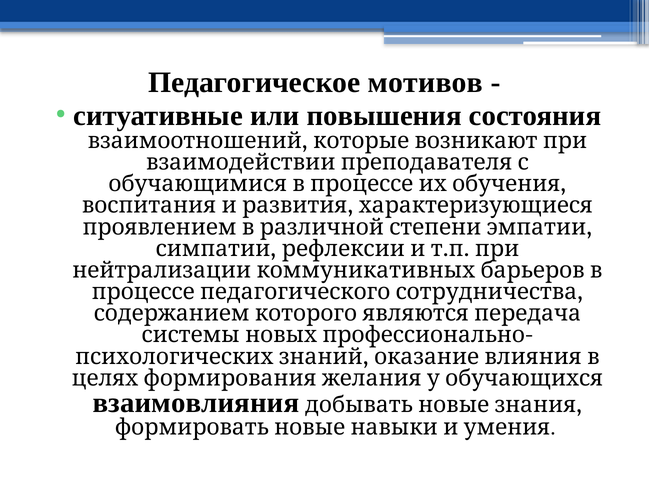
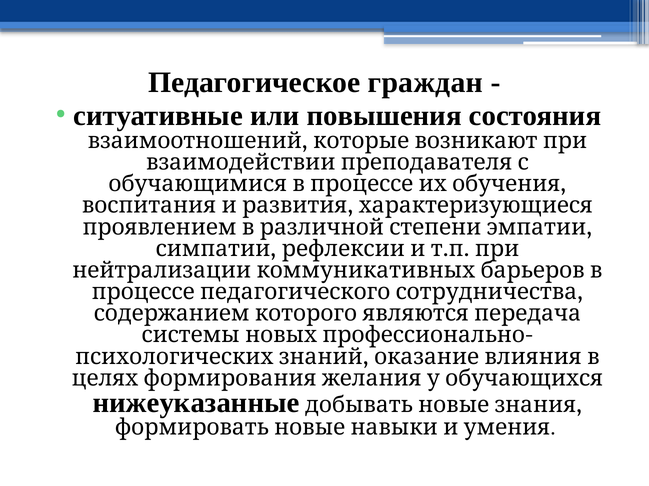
мотивов: мотивов -> граждан (425, 82)
взаимовлияния: взаимовлияния -> нижеуказанные (196, 403)
